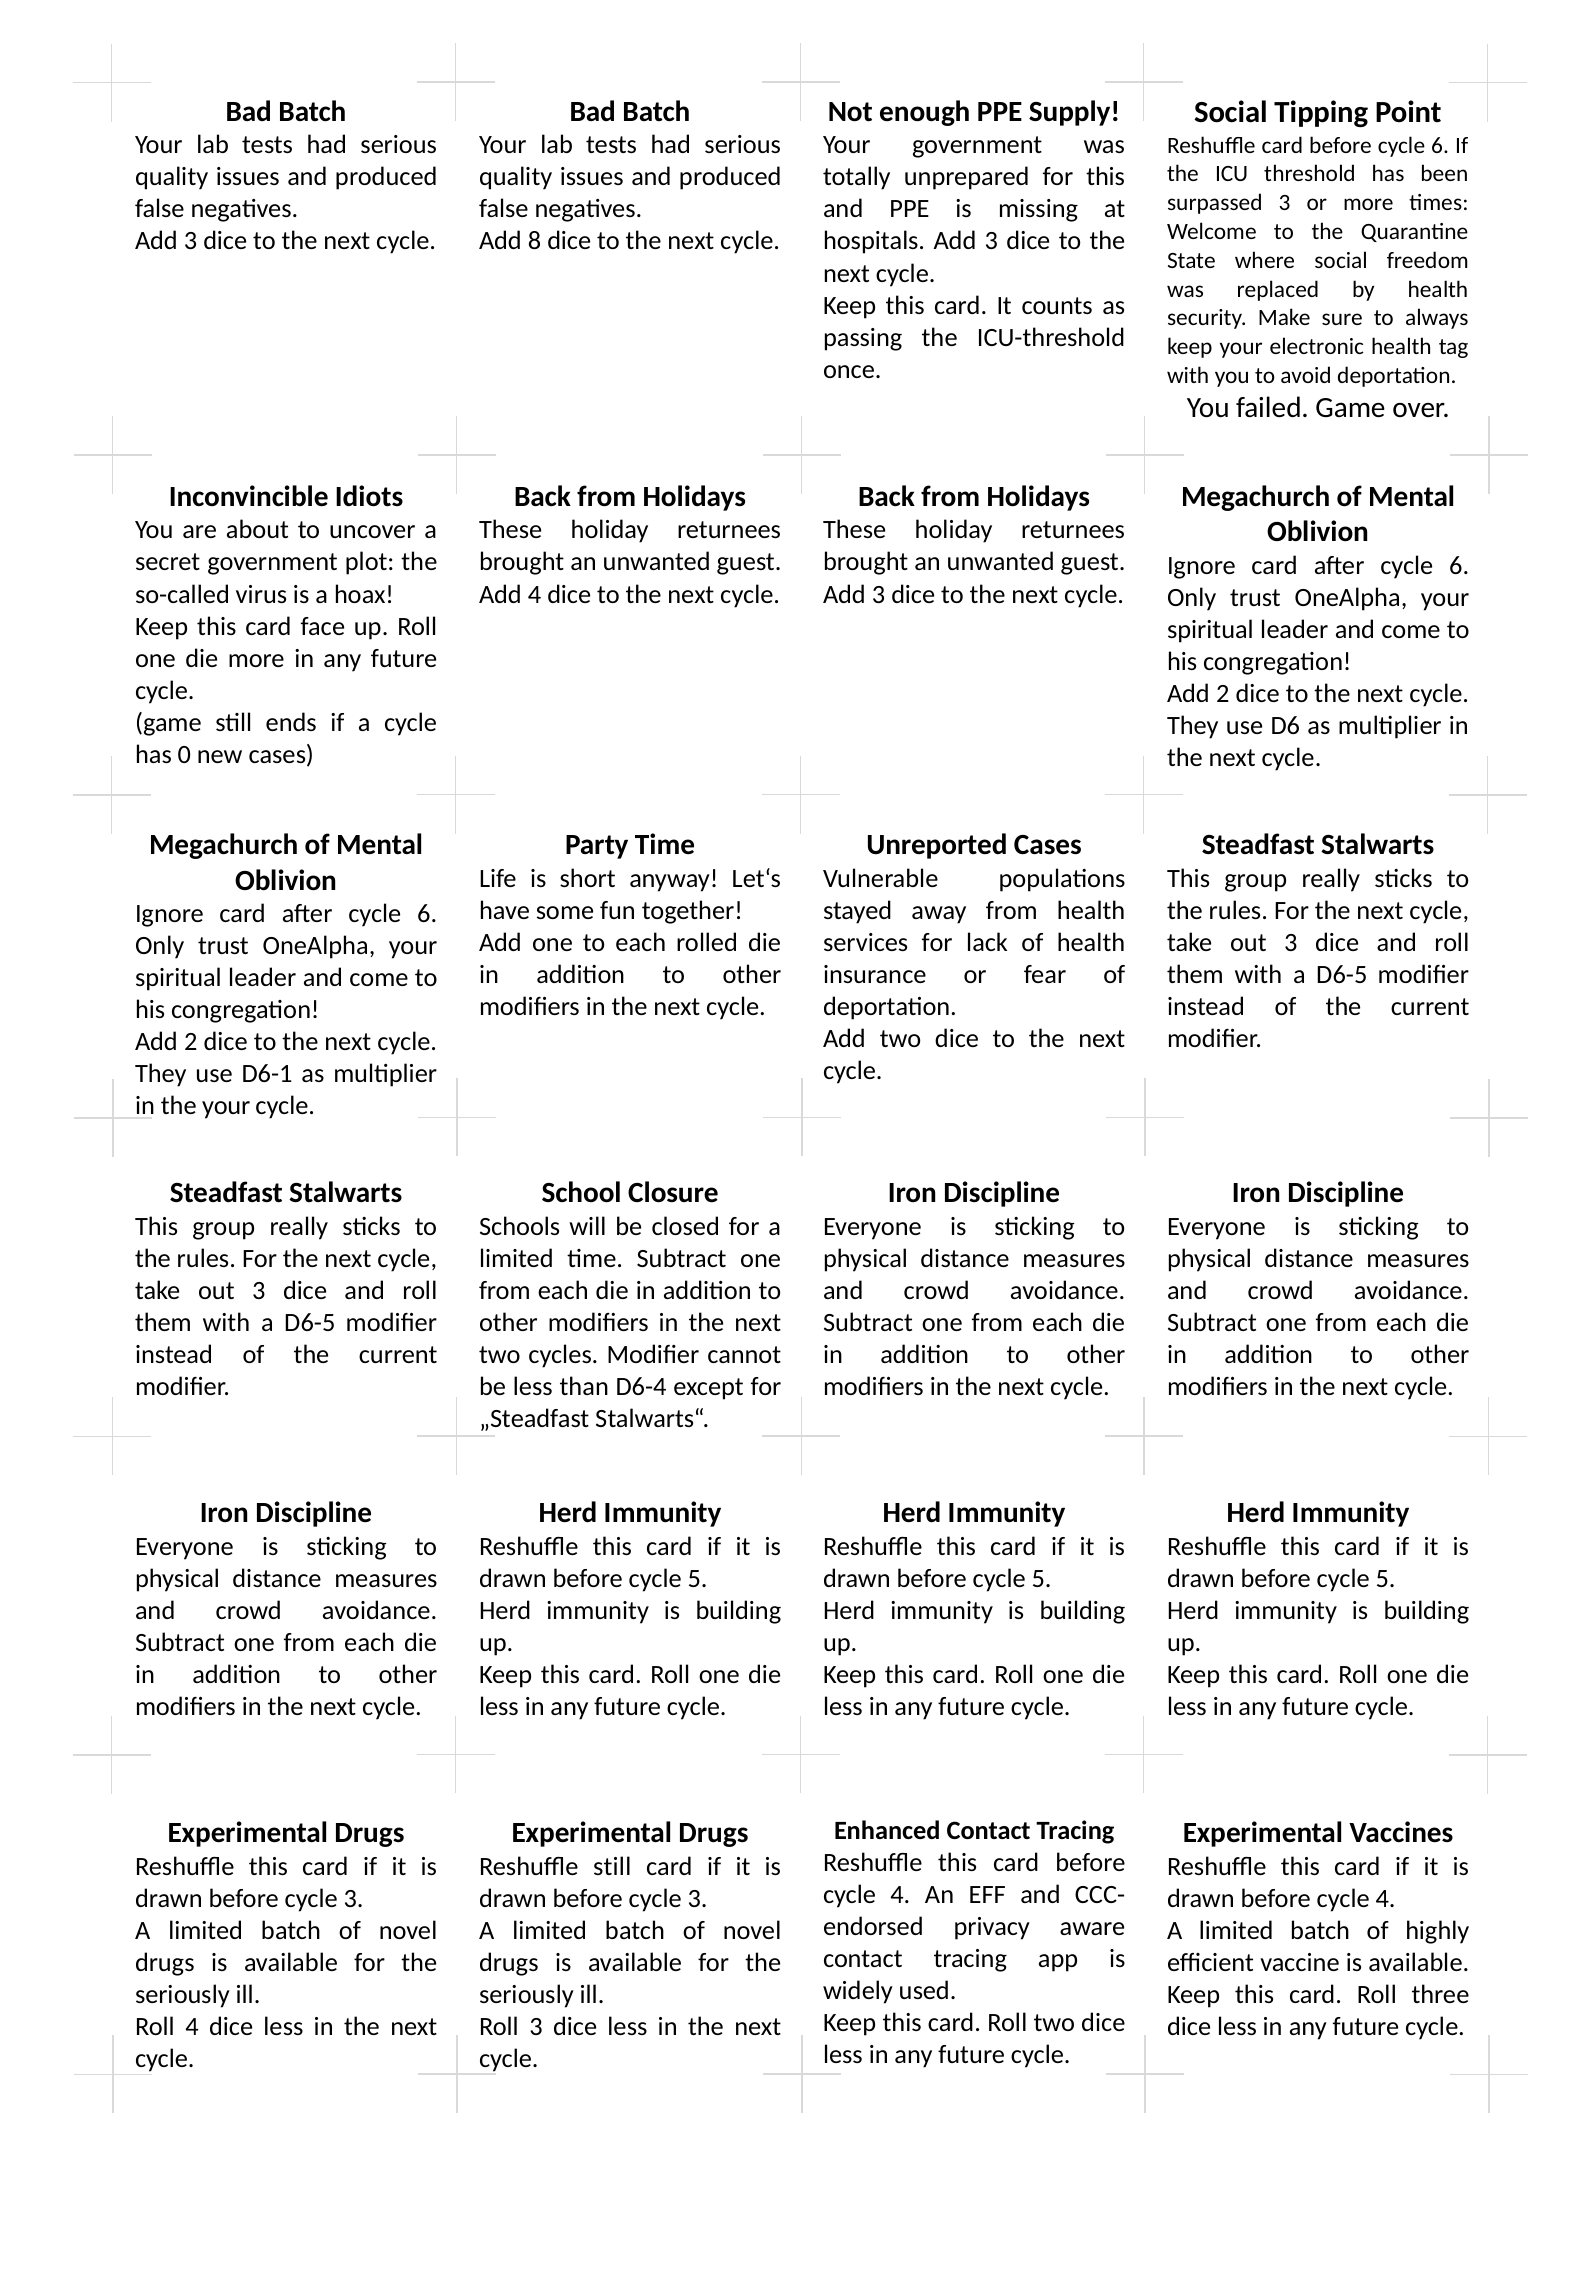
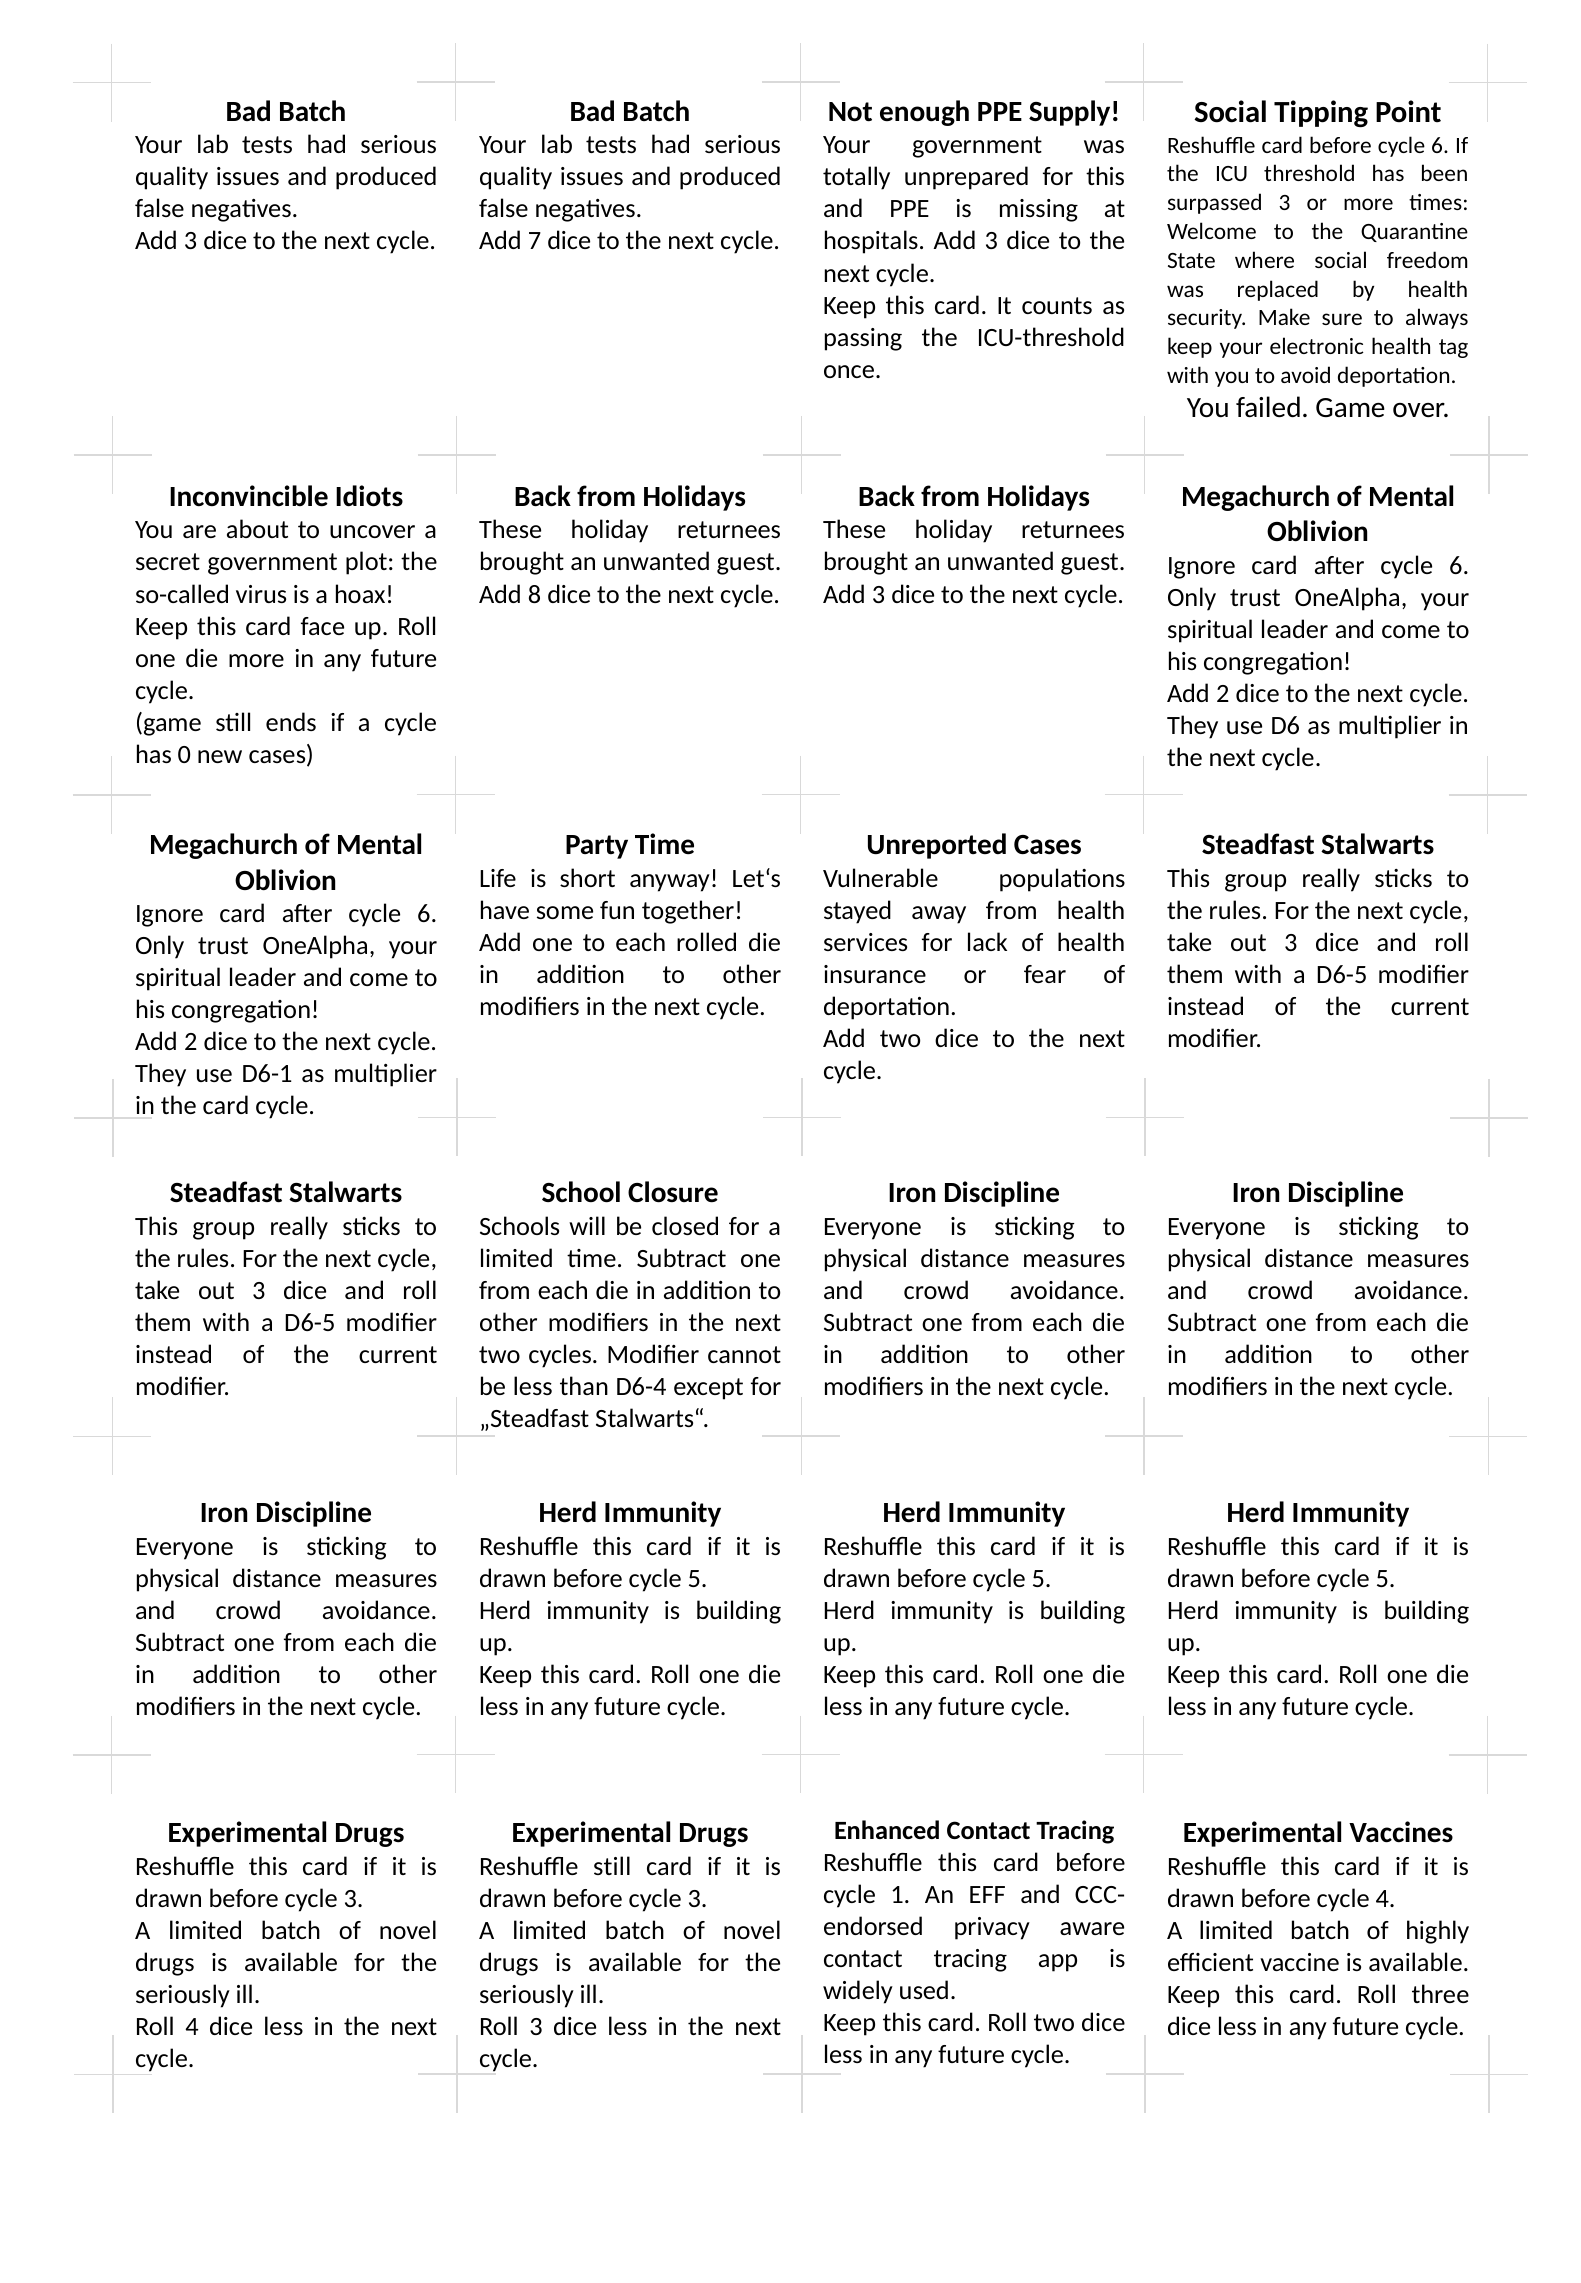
8: 8 -> 7 (535, 241)
Add 4: 4 -> 8 (535, 594)
the your: your -> card (226, 1107)
4: 4 -> 1 (900, 1896)
